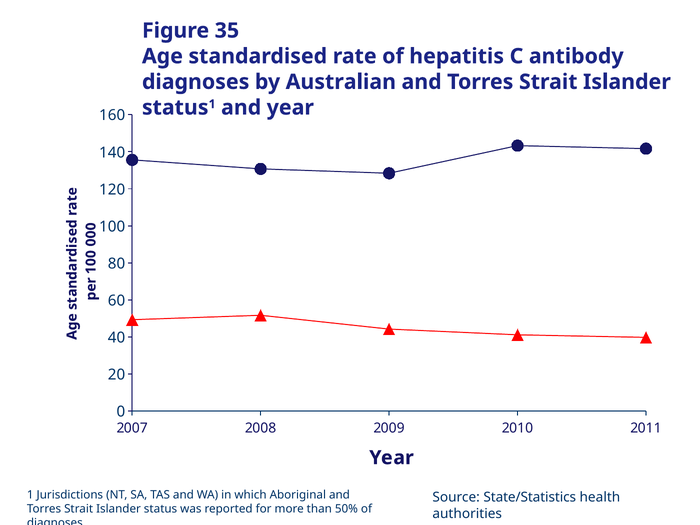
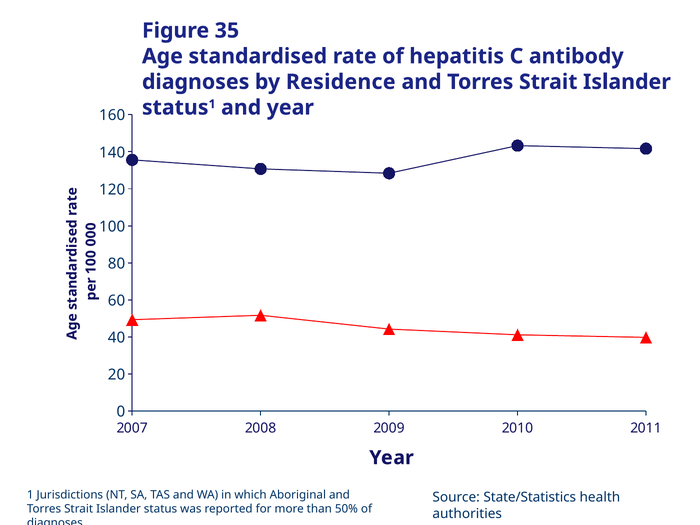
Australian: Australian -> Residence (341, 82)
